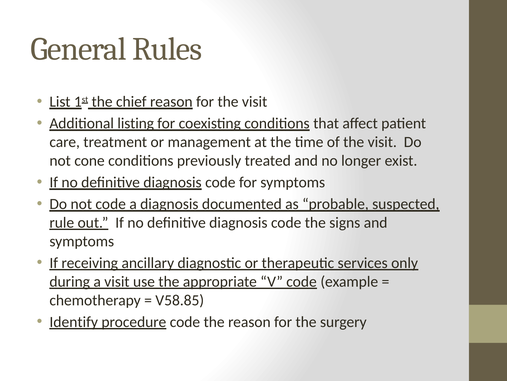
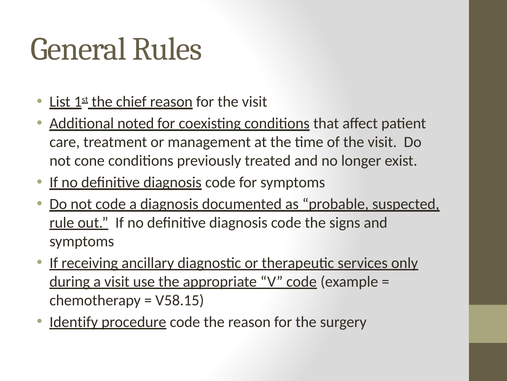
listing: listing -> noted (136, 123)
V58.85: V58.85 -> V58.15 (180, 300)
